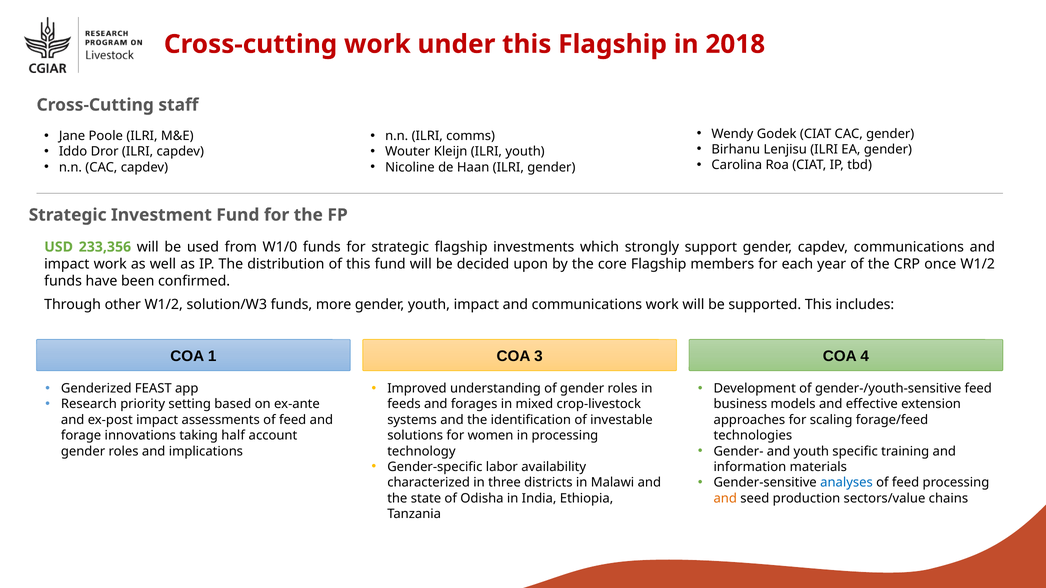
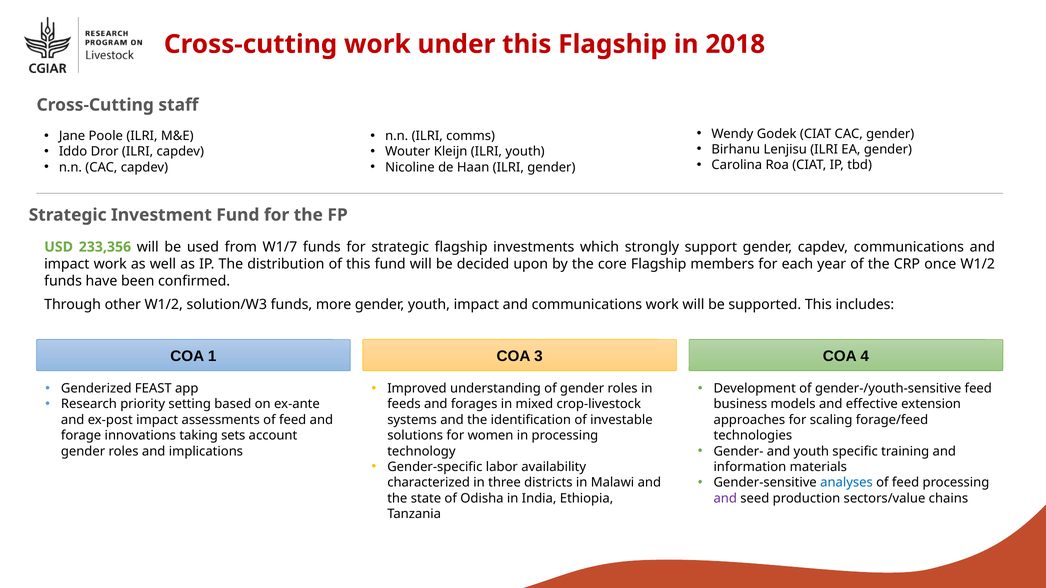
W1/0: W1/0 -> W1/7 (280, 247)
half: half -> sets (233, 436)
and colour: orange -> purple (725, 499)
